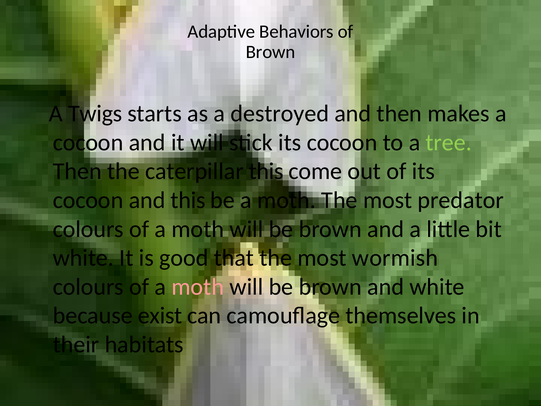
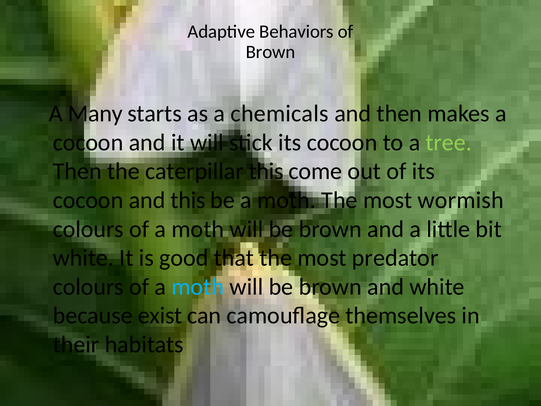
Twigs: Twigs -> Many (95, 113)
destroyed: destroyed -> chemicals (280, 113)
predator: predator -> wormish (461, 200)
wormish: wormish -> predator (395, 258)
moth colour: pink -> light blue (198, 287)
